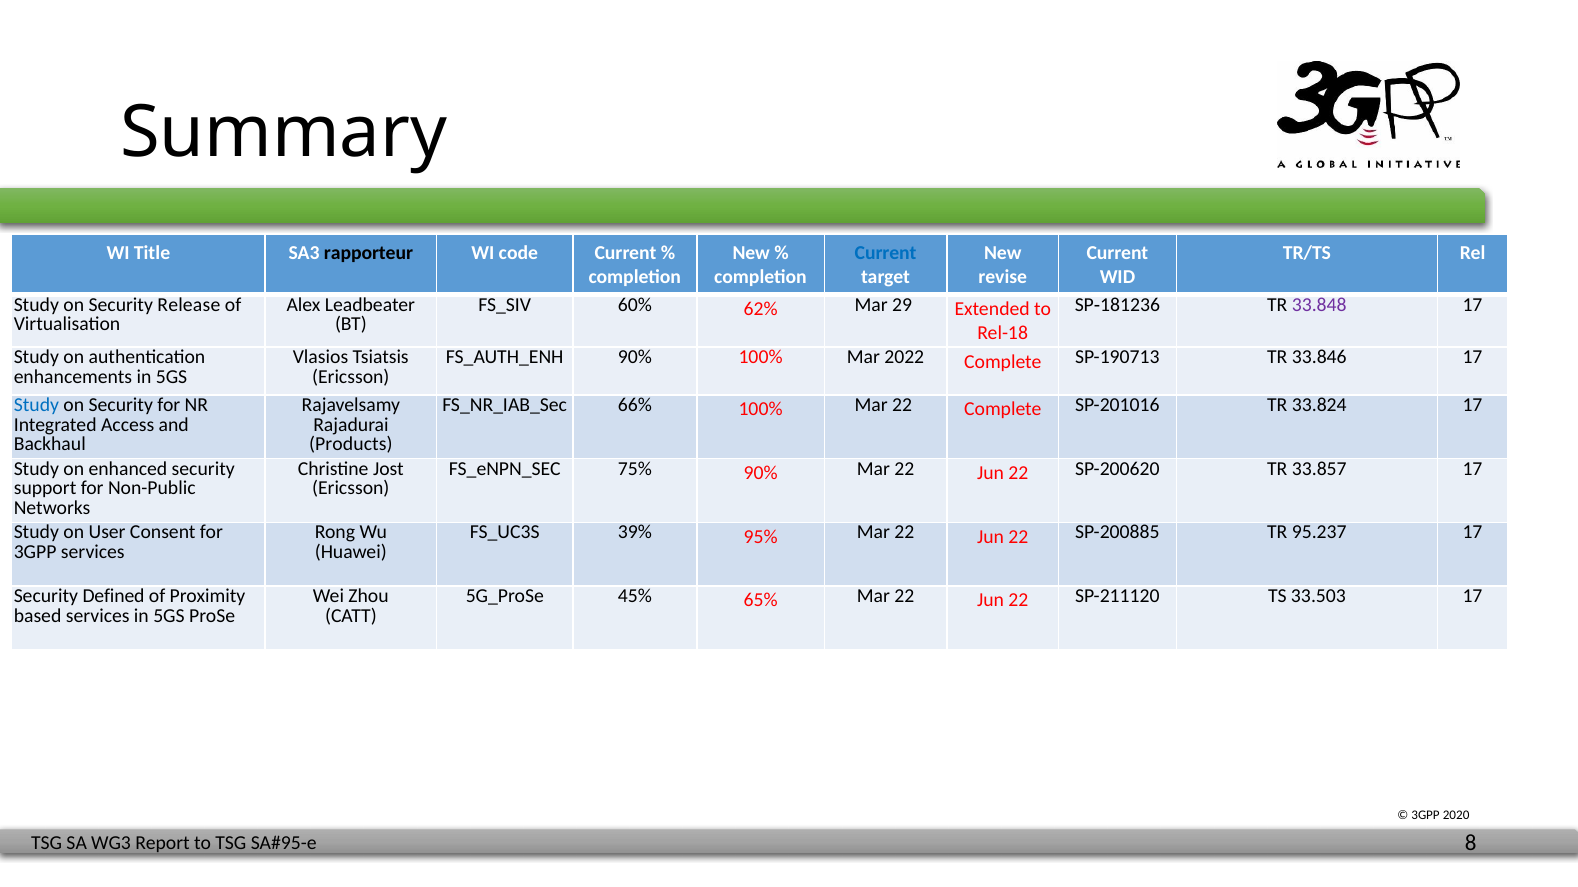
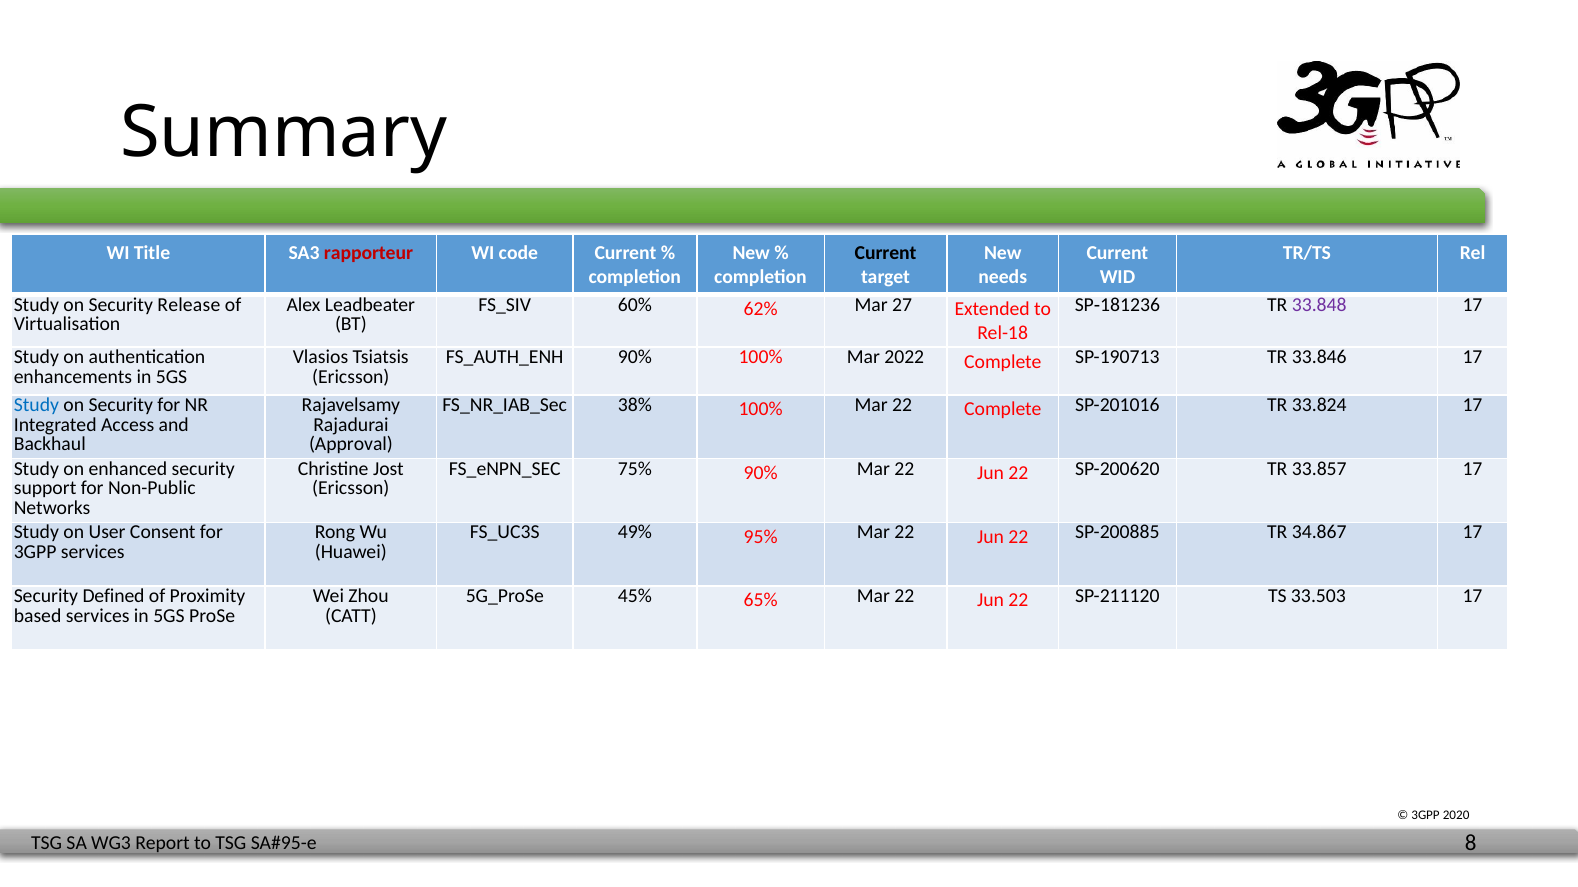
rapporteur colour: black -> red (369, 253)
Current colour: blue -> black (886, 253)
revise: revise -> needs (1003, 277)
29: 29 -> 27 (902, 305)
66%: 66% -> 38% (635, 405)
Products: Products -> Approval (351, 445)
39%: 39% -> 49% (635, 533)
95.237: 95.237 -> 34.867 (1319, 533)
